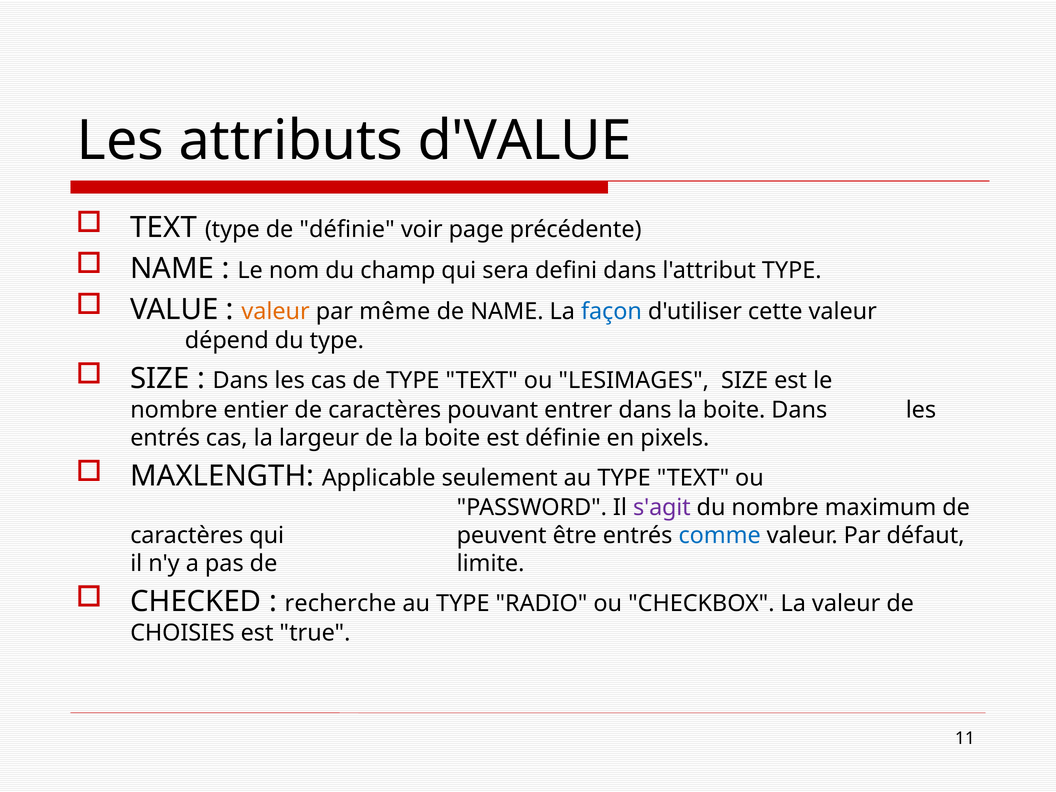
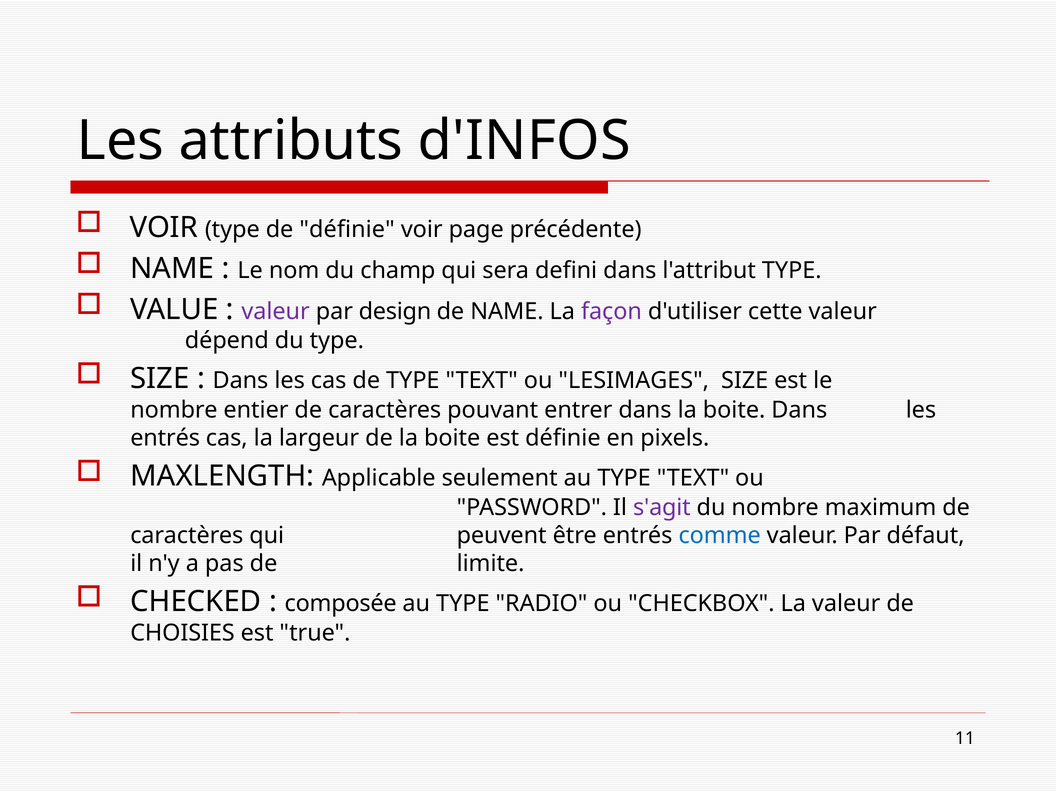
d'VALUE: d'VALUE -> d'INFOS (524, 141)
TEXT: TEXT -> VOIR (164, 227)
valeur colour: orange -> purple (276, 311)
même: même -> design (395, 311)
façon colour: blue -> purple (611, 311)
recherche: recherche -> composée (341, 604)
